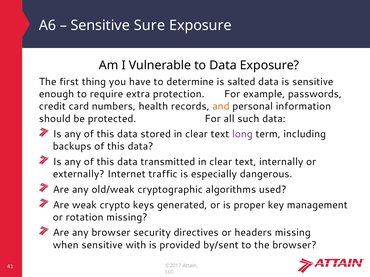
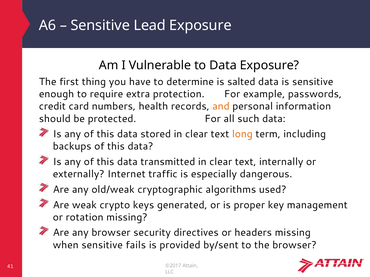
Sure: Sure -> Lead (150, 25)
long colour: purple -> orange (242, 134)
with: with -> fails (136, 245)
